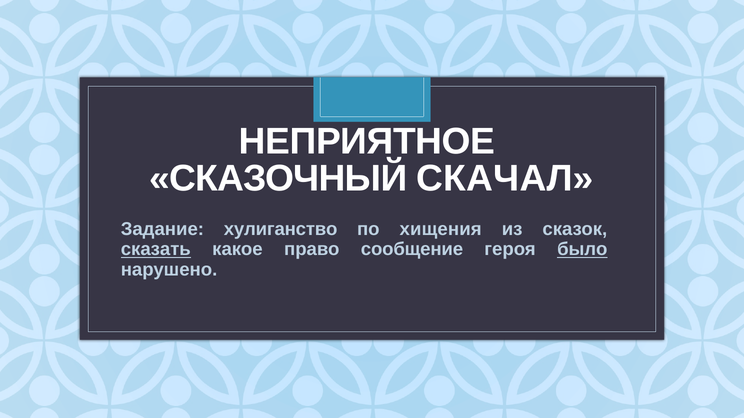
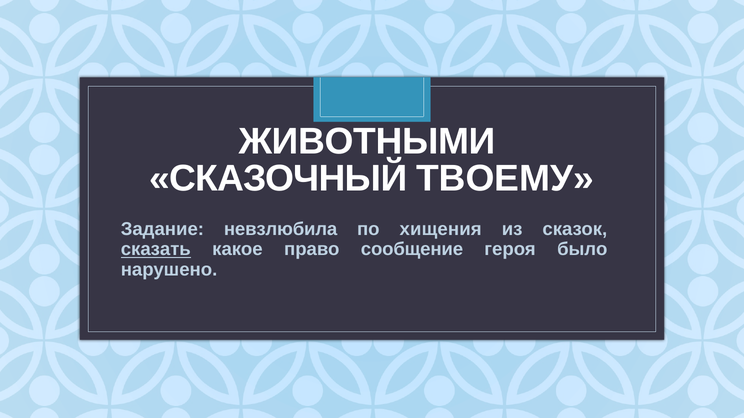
НЕПРИЯТНОЕ: НЕПРИЯТНОЕ -> ЖИВОТНЫМИ (367, 142)
СКАЧАЛ: СКАЧАЛ -> ТВОЕМУ (505, 179)
хулиганство: хулиганство -> невзлюбила (281, 230)
было underline: present -> none (582, 250)
